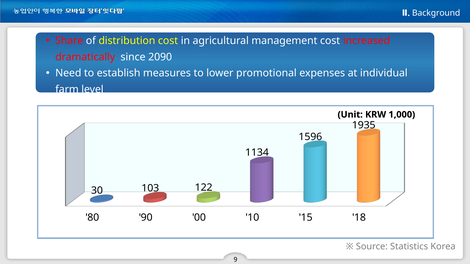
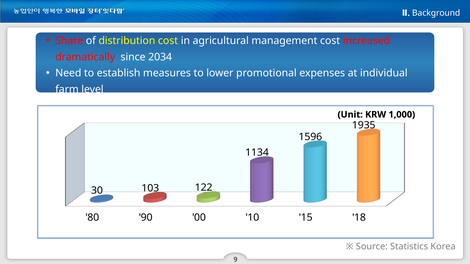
2090: 2090 -> 2034 (160, 57)
